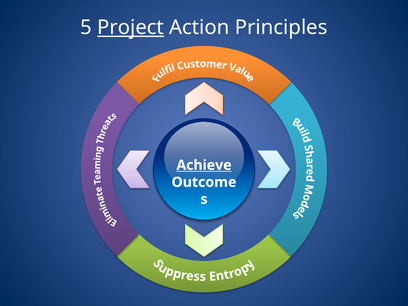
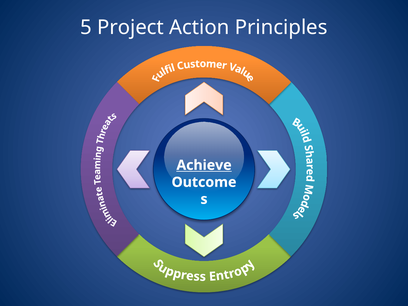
Project underline: present -> none (131, 28)
